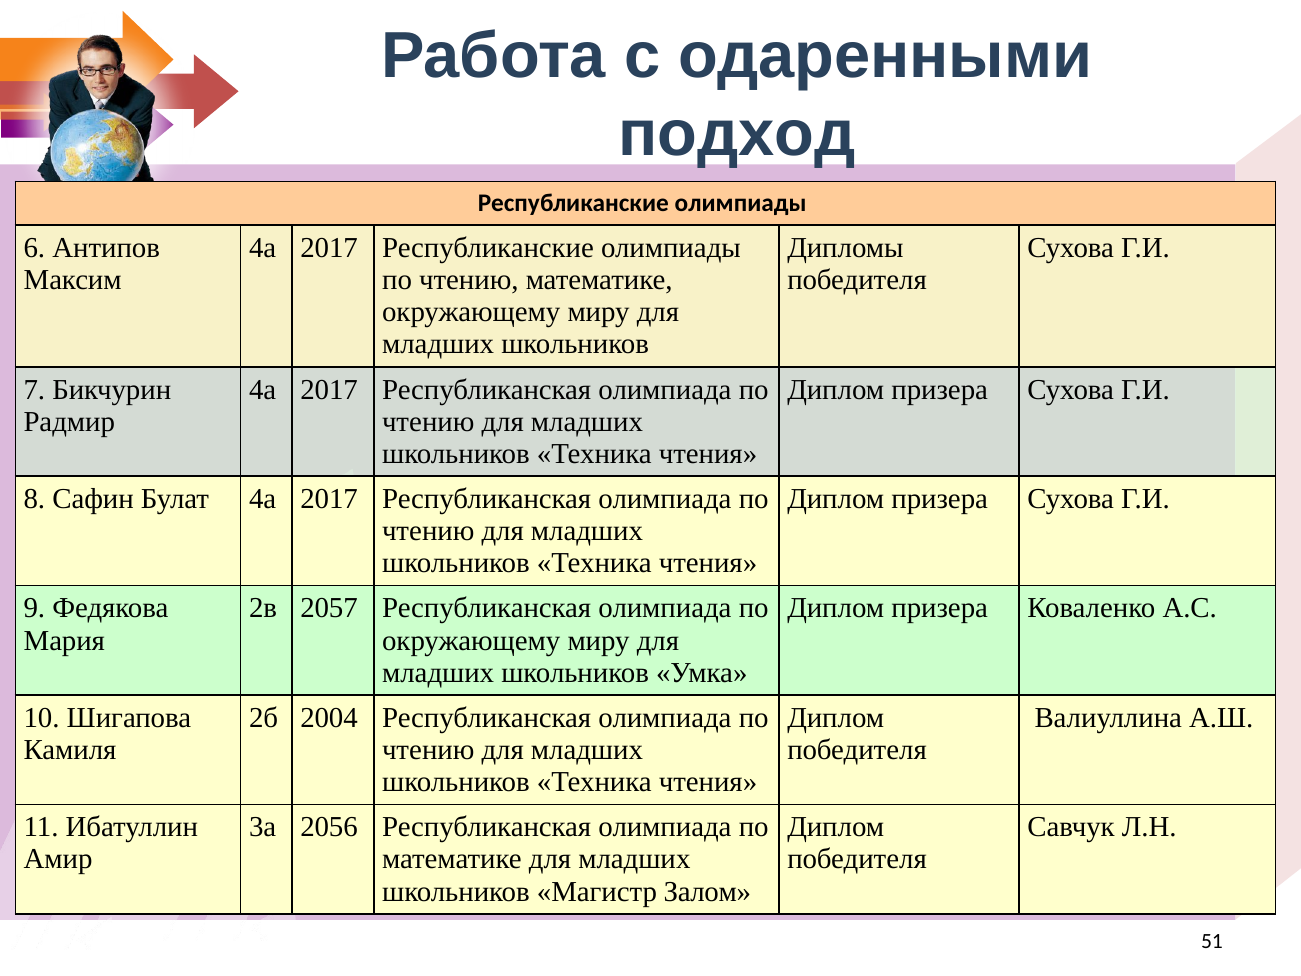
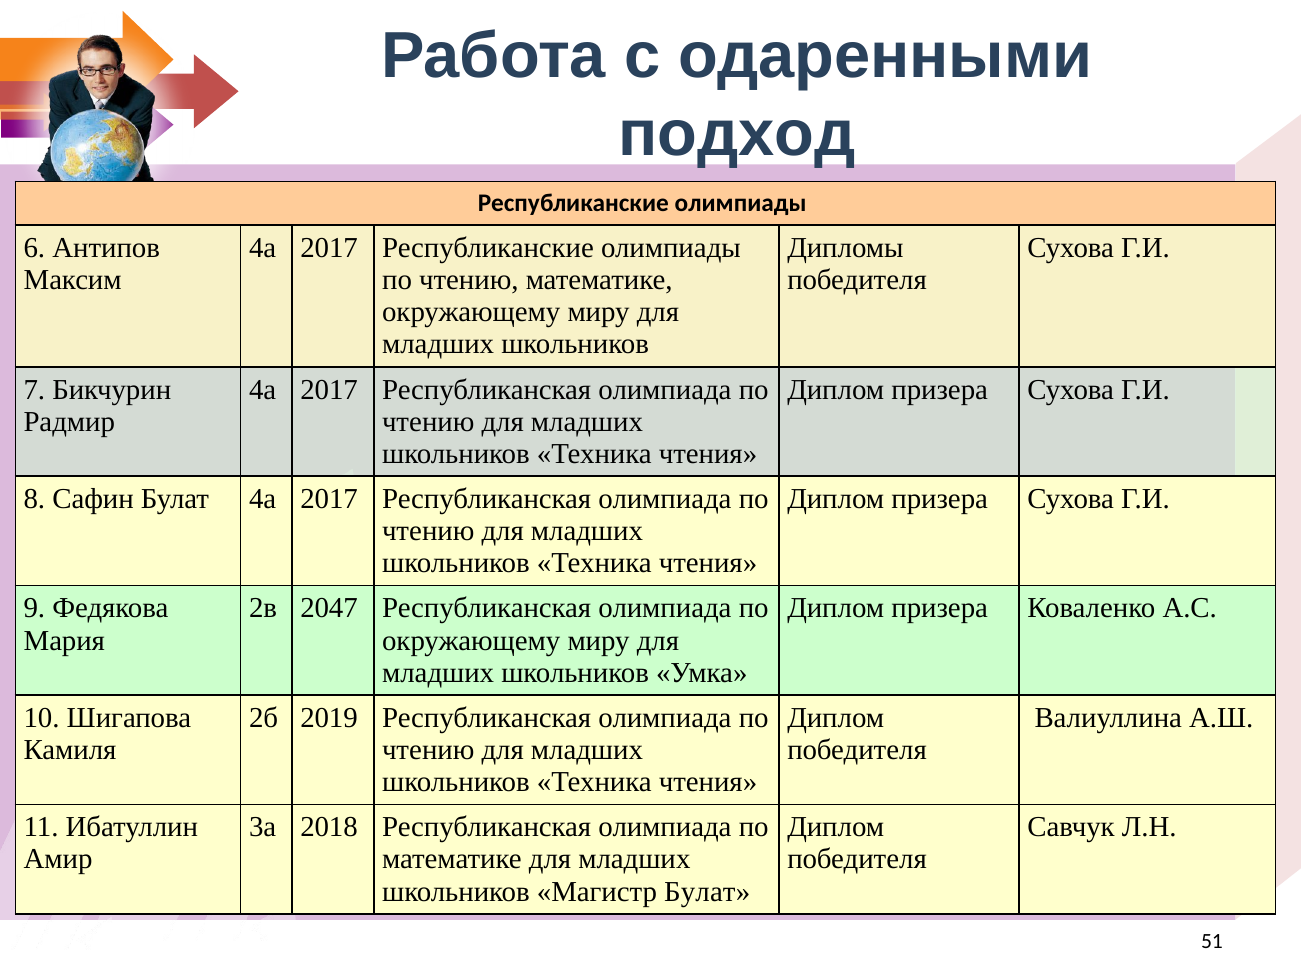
2057: 2057 -> 2047 (329, 608)
2004: 2004 -> 2019 (329, 718)
2056: 2056 -> 2018 (329, 827)
Магистр Залом: Залом -> Булат (707, 891)
